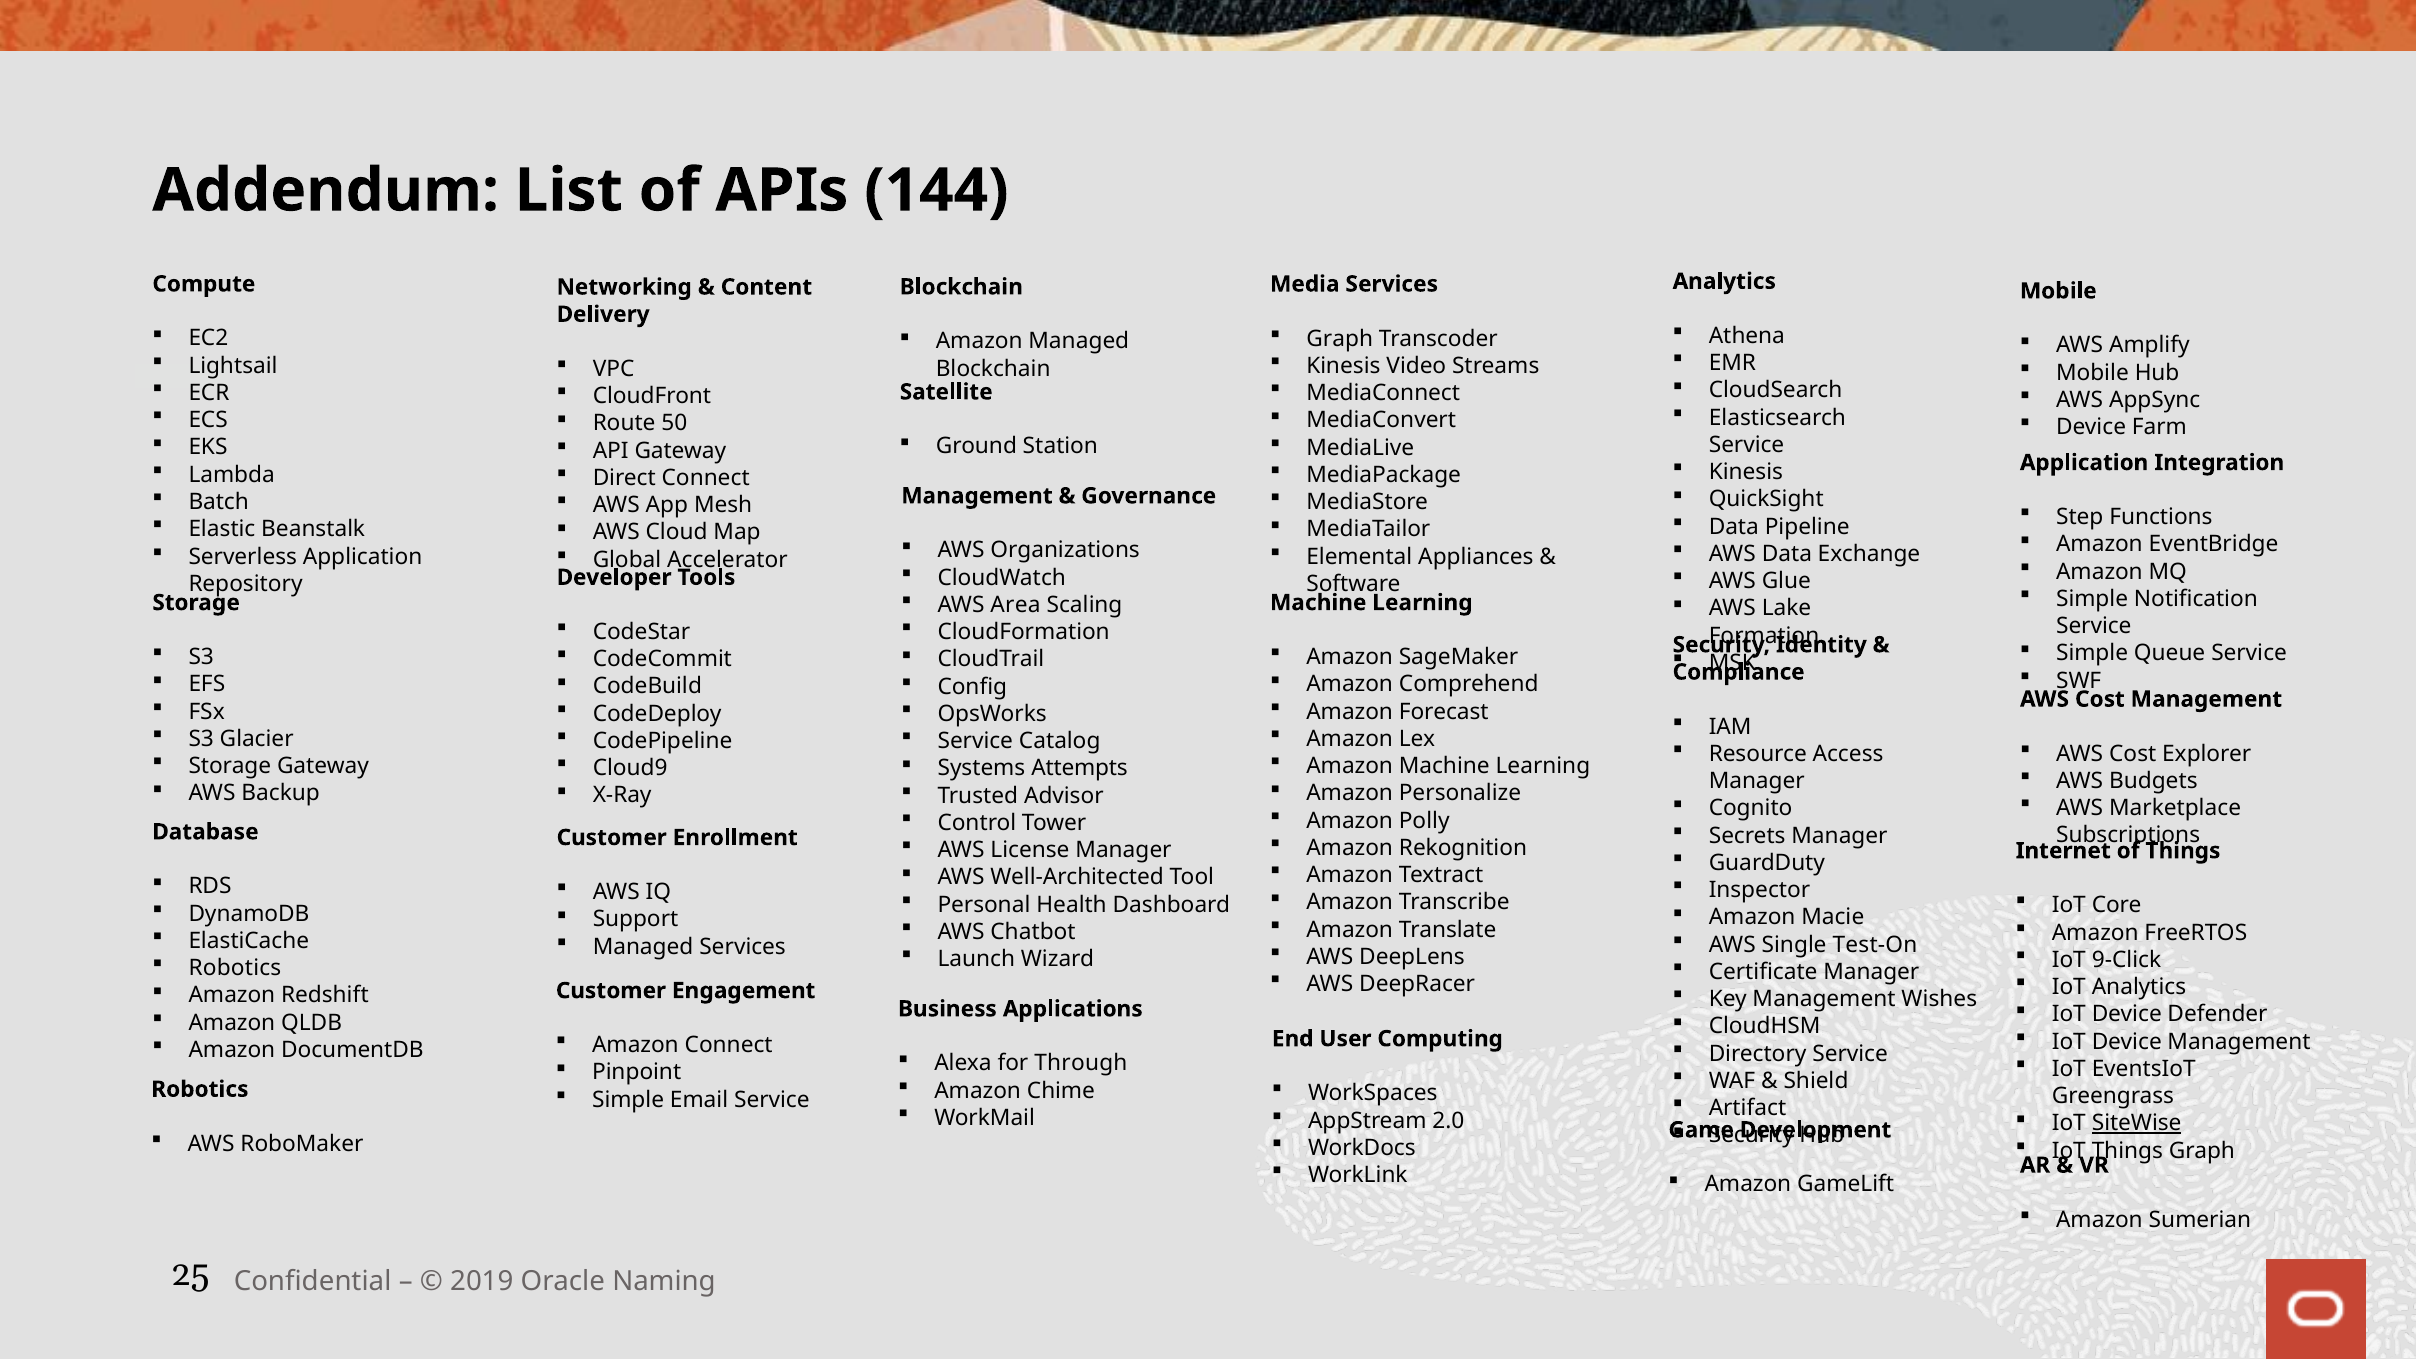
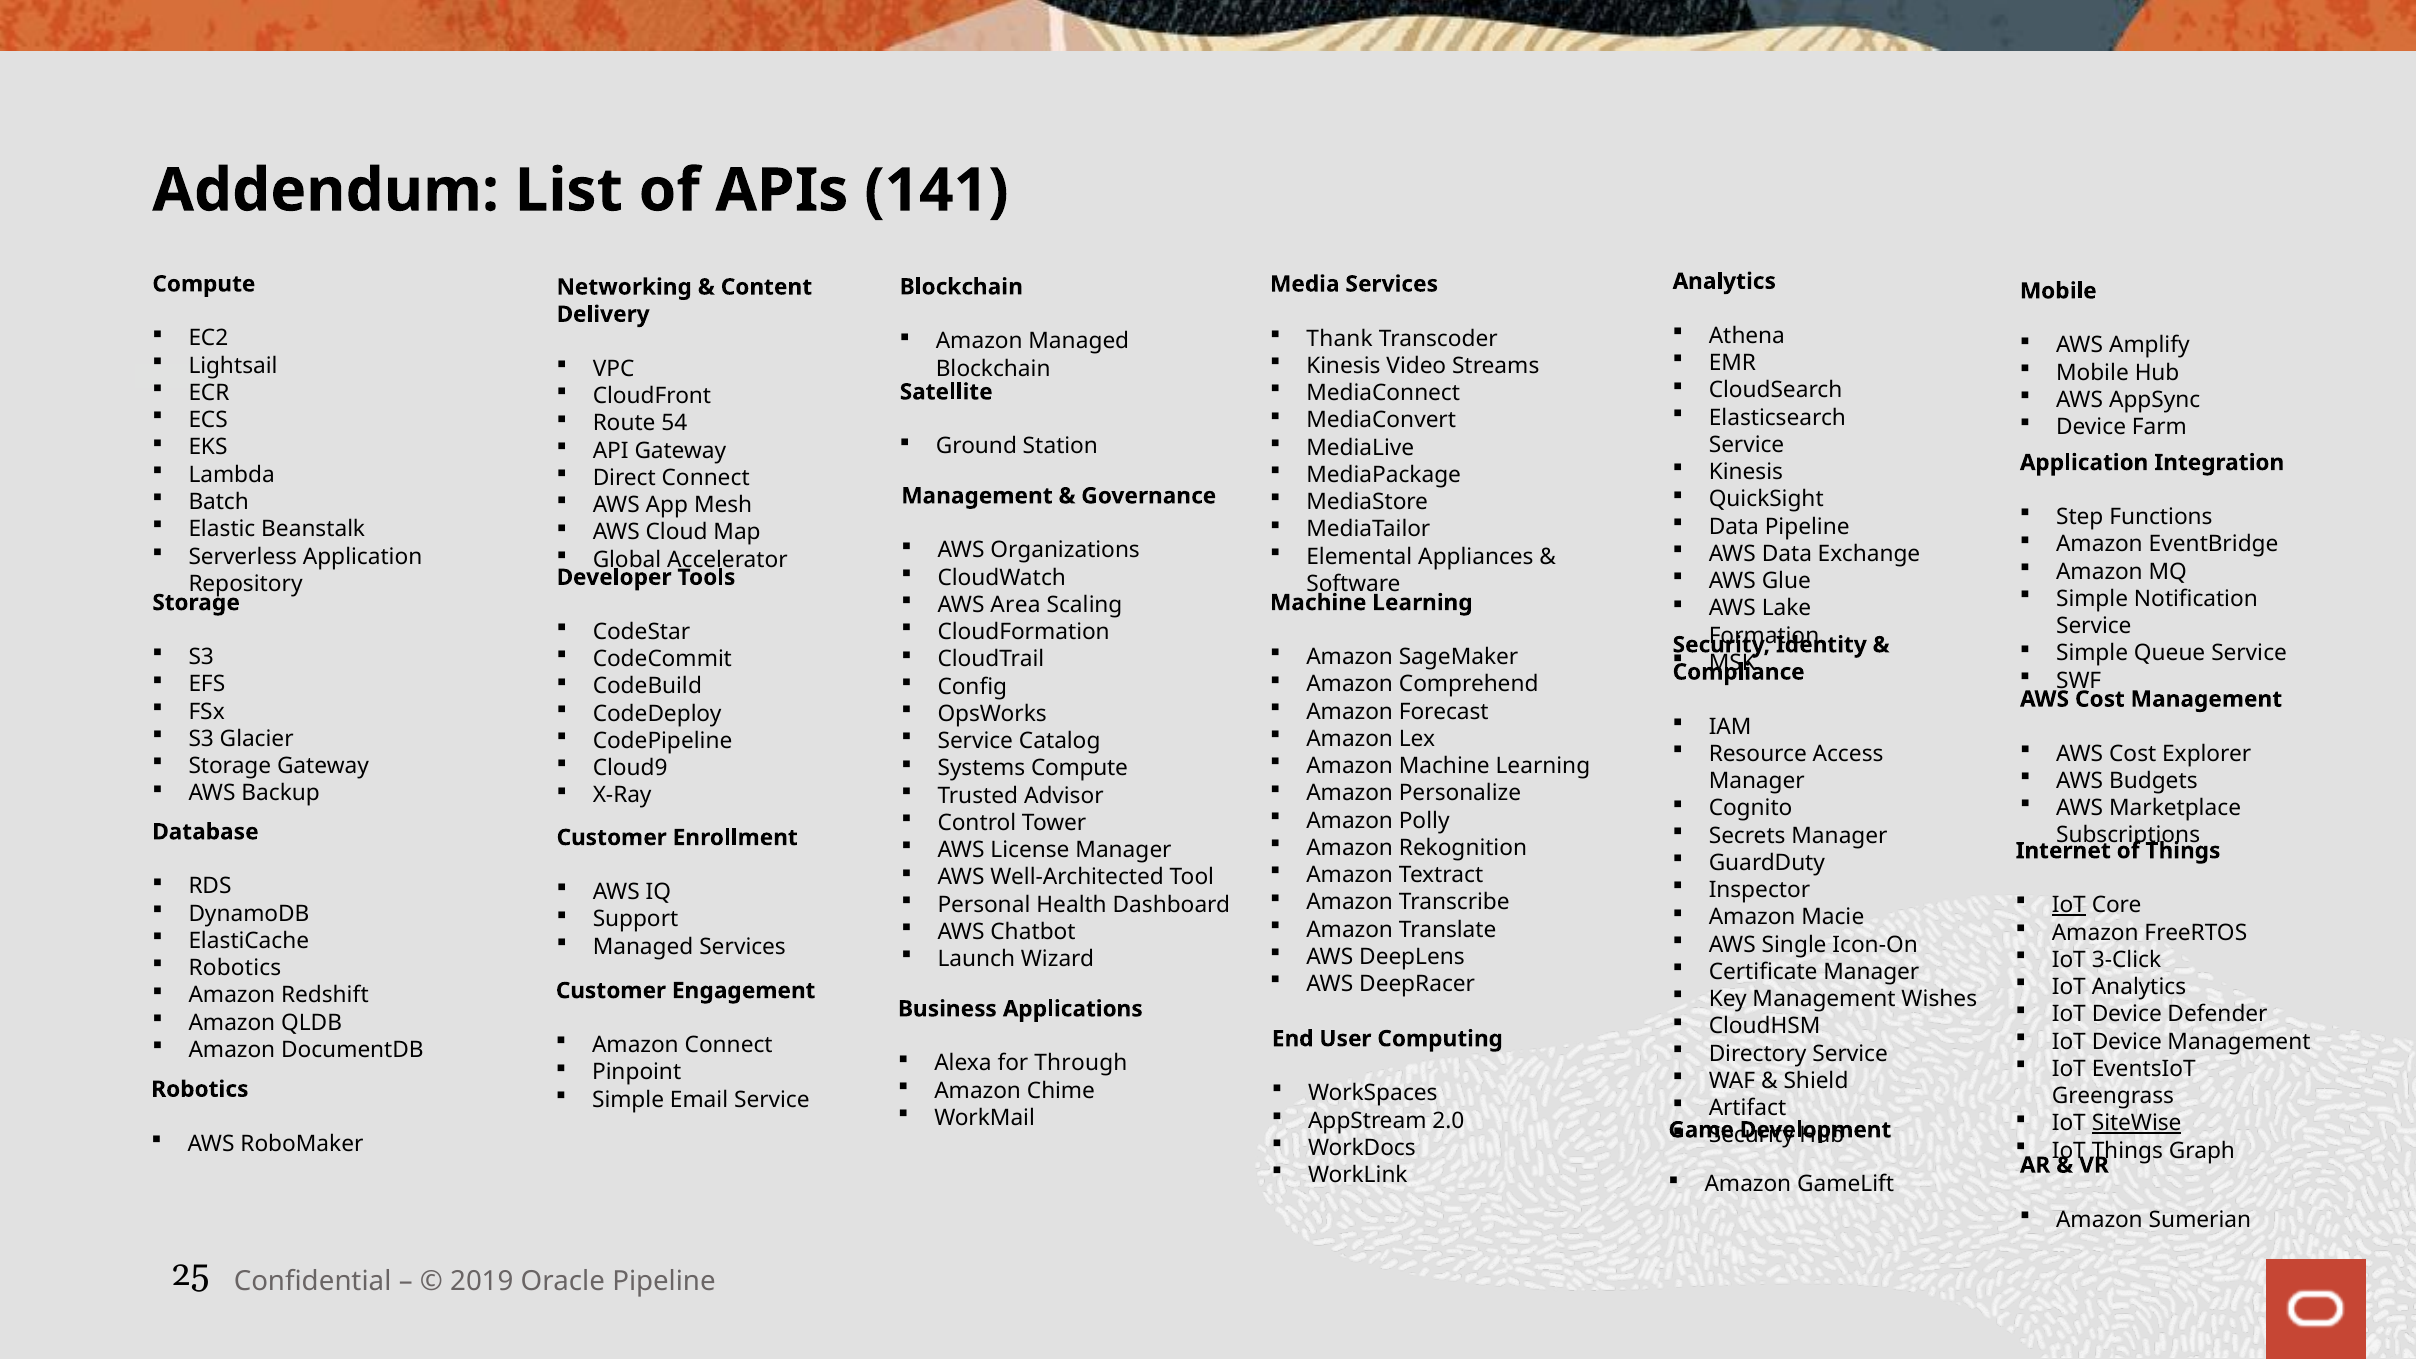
144: 144 -> 141 (936, 191)
Graph: Graph -> Thank (1340, 339)
50: 50 -> 54 (674, 423)
Systems Attempts: Attempts -> Compute (1079, 768)
IoT underline: none -> present (2069, 905)
Test-On: Test-On -> Icon-On (1875, 945)
9-Click: 9-Click -> 3-Click (2126, 960)
Oracle Naming: Naming -> Pipeline (664, 1281)
